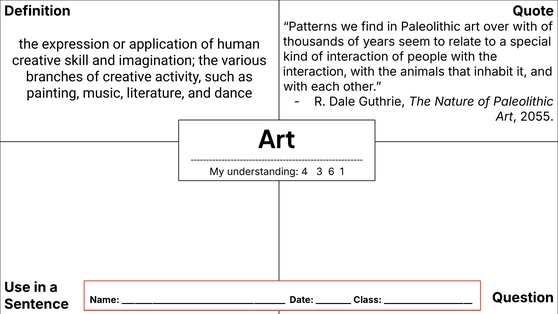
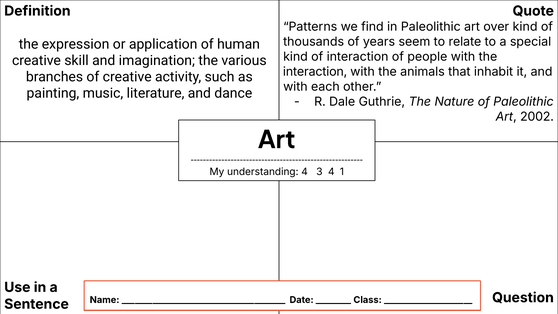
over with: with -> kind (525, 27)
2055: 2055 -> 2002 (537, 117)
3 6: 6 -> 4 (331, 172)
